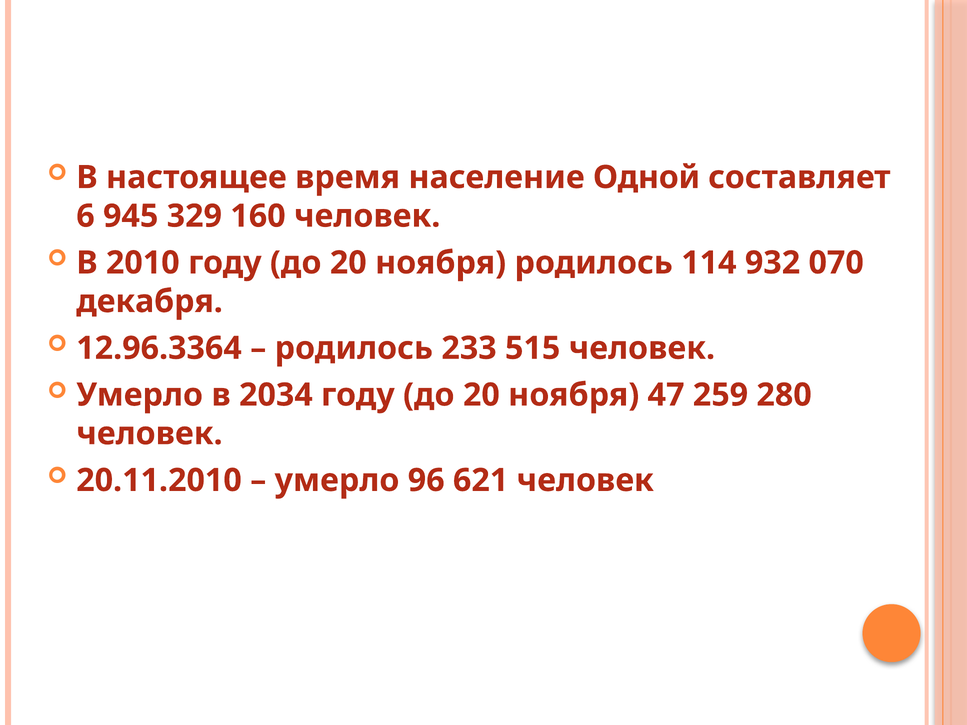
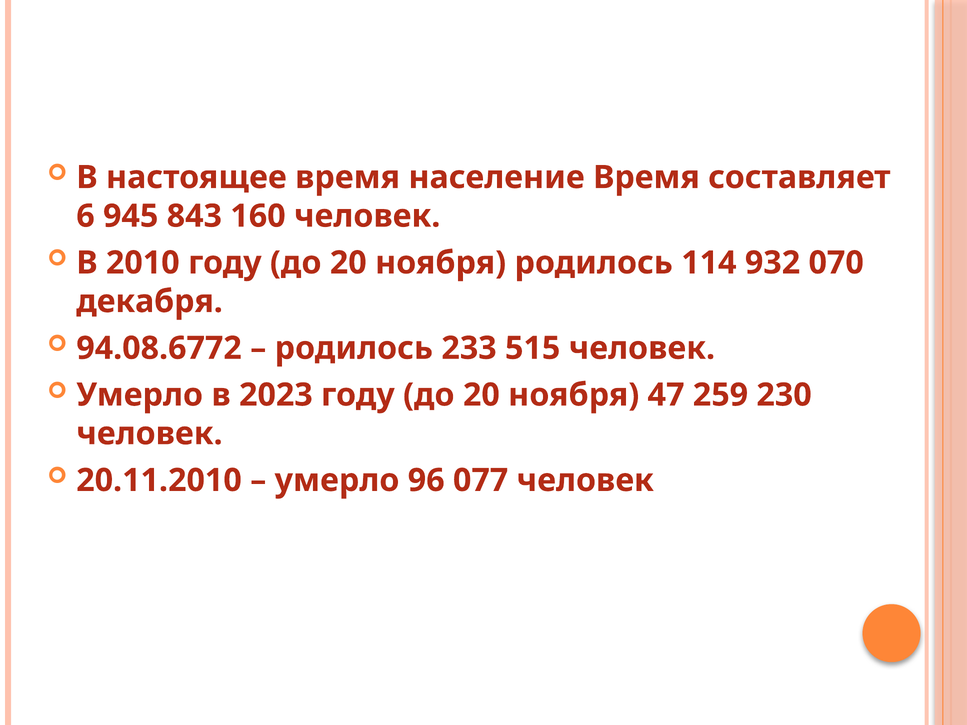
население Одной: Одной -> Время (646, 177)
329: 329 -> 843 (194, 216)
12.96.3364: 12.96.3364 -> 94.08.6772 (159, 348)
2034: 2034 -> 2023 (276, 395)
280: 280 -> 230 (784, 395)
621: 621 -> 077 (481, 481)
